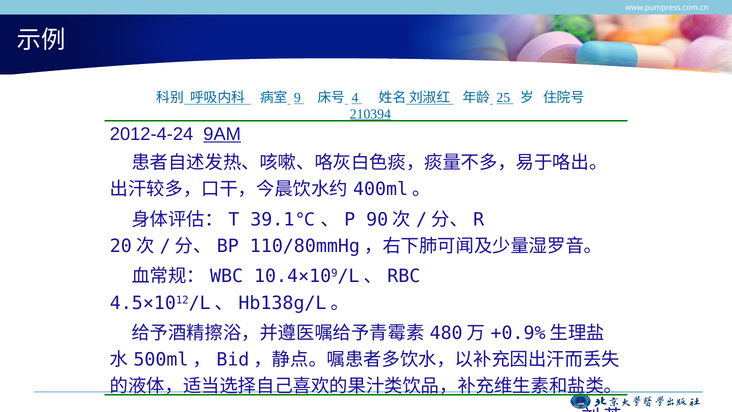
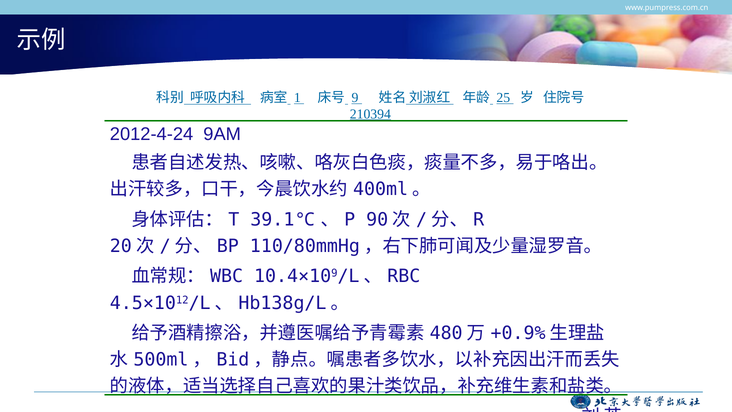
9: 9 -> 1 (297, 98)
4: 4 -> 9 (355, 98)
9AM underline: present -> none (222, 134)
